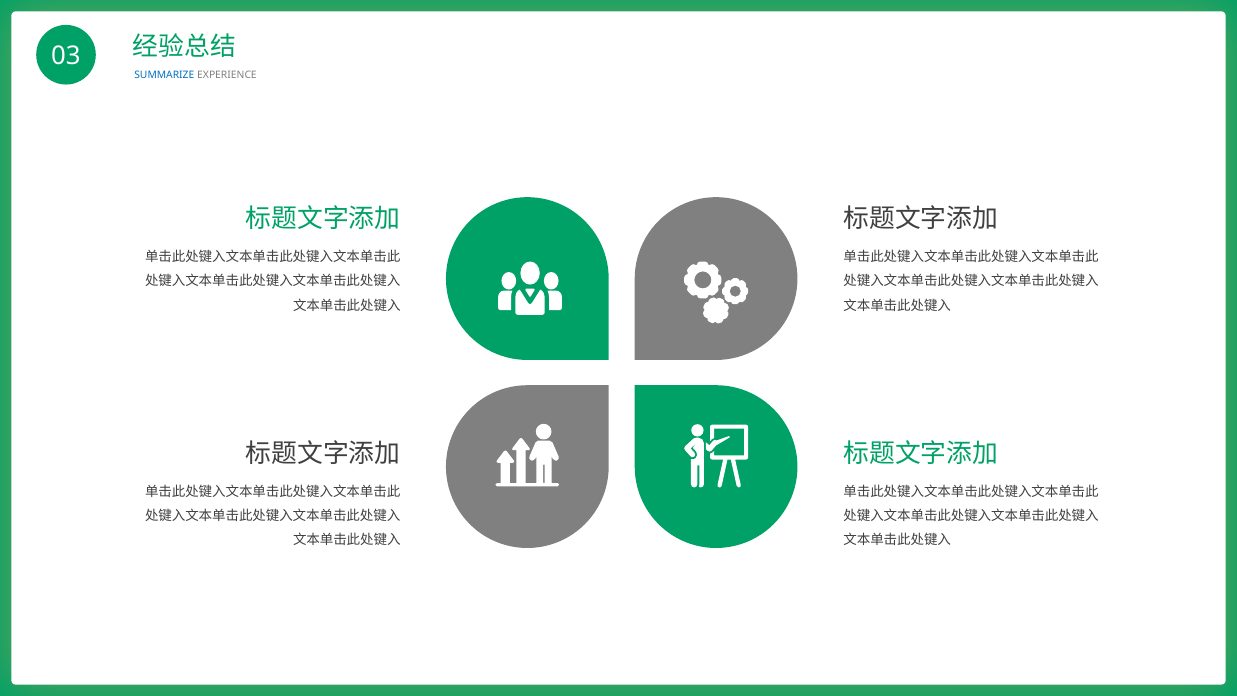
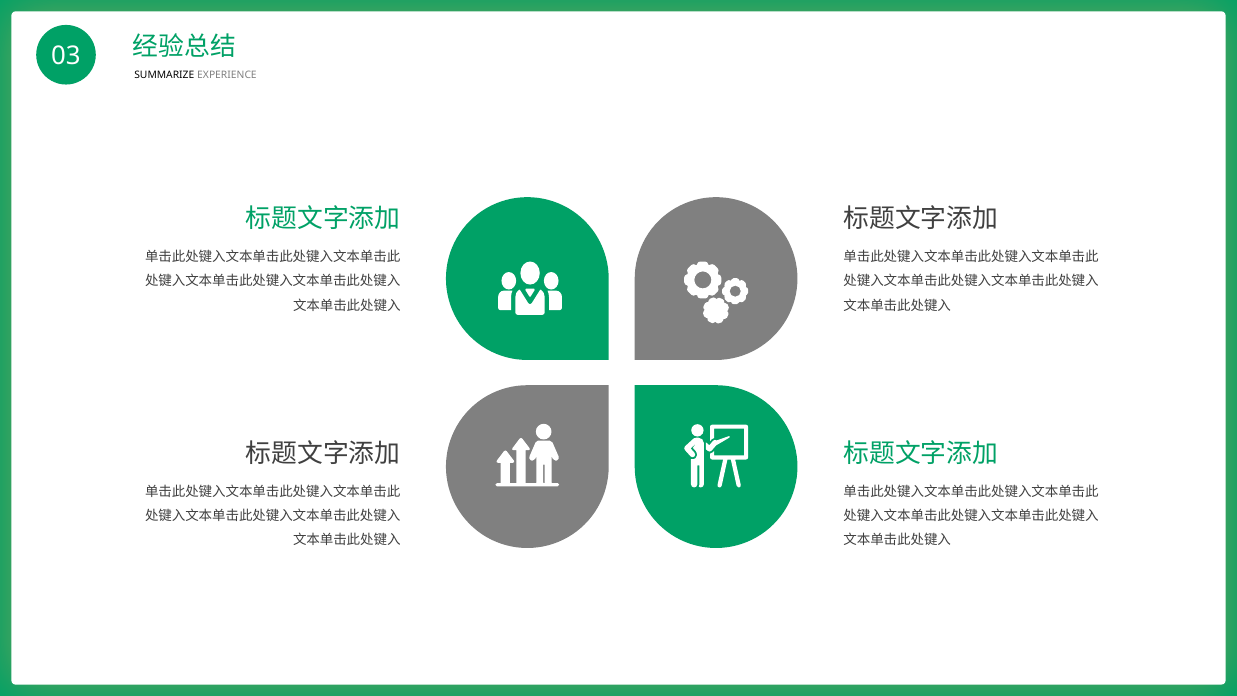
SUMMARIZE colour: blue -> black (164, 75)
